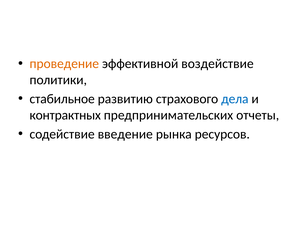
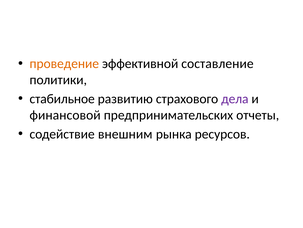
воздействие: воздействие -> составление (217, 64)
дела colour: blue -> purple (235, 99)
контрактных: контрактных -> финансовой (65, 115)
введение: введение -> внешним (125, 134)
